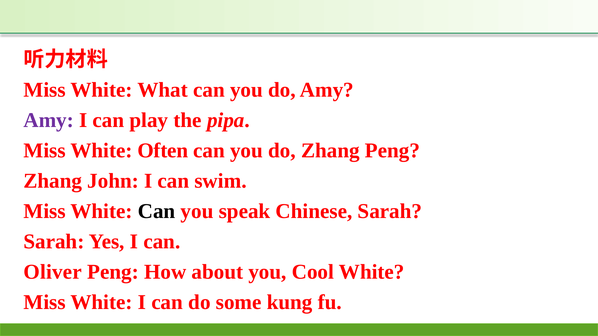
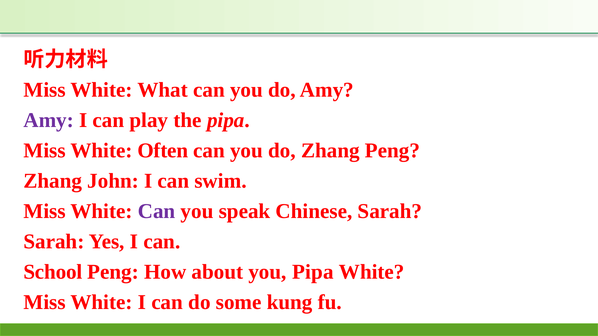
Can colour: black -> purple (157, 211)
Oliver: Oliver -> School (53, 272)
you Cool: Cool -> Pipa (313, 272)
